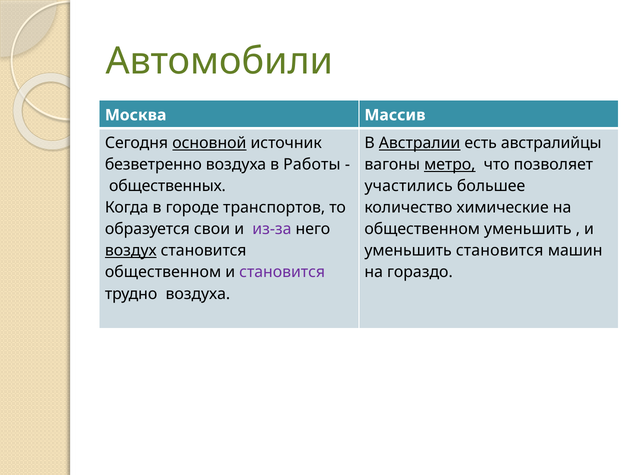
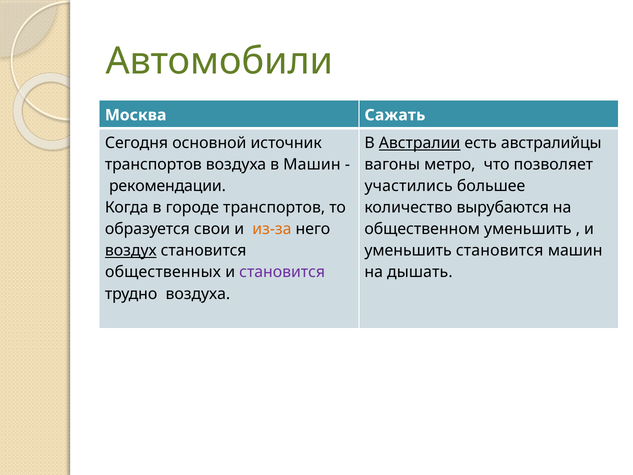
Массив: Массив -> Сажать (395, 115)
основной underline: present -> none (209, 143)
безветренно: безветренно -> транспортов (153, 164)
в Работы: Работы -> Машин (312, 164)
метро underline: present -> none (450, 164)
общественных: общественных -> рекомендации (167, 186)
химические: химические -> вырубаются (503, 208)
из-за colour: purple -> orange (272, 229)
общественном: общественном -> общественных (163, 272)
гораздо: гораздо -> дышать (420, 272)
